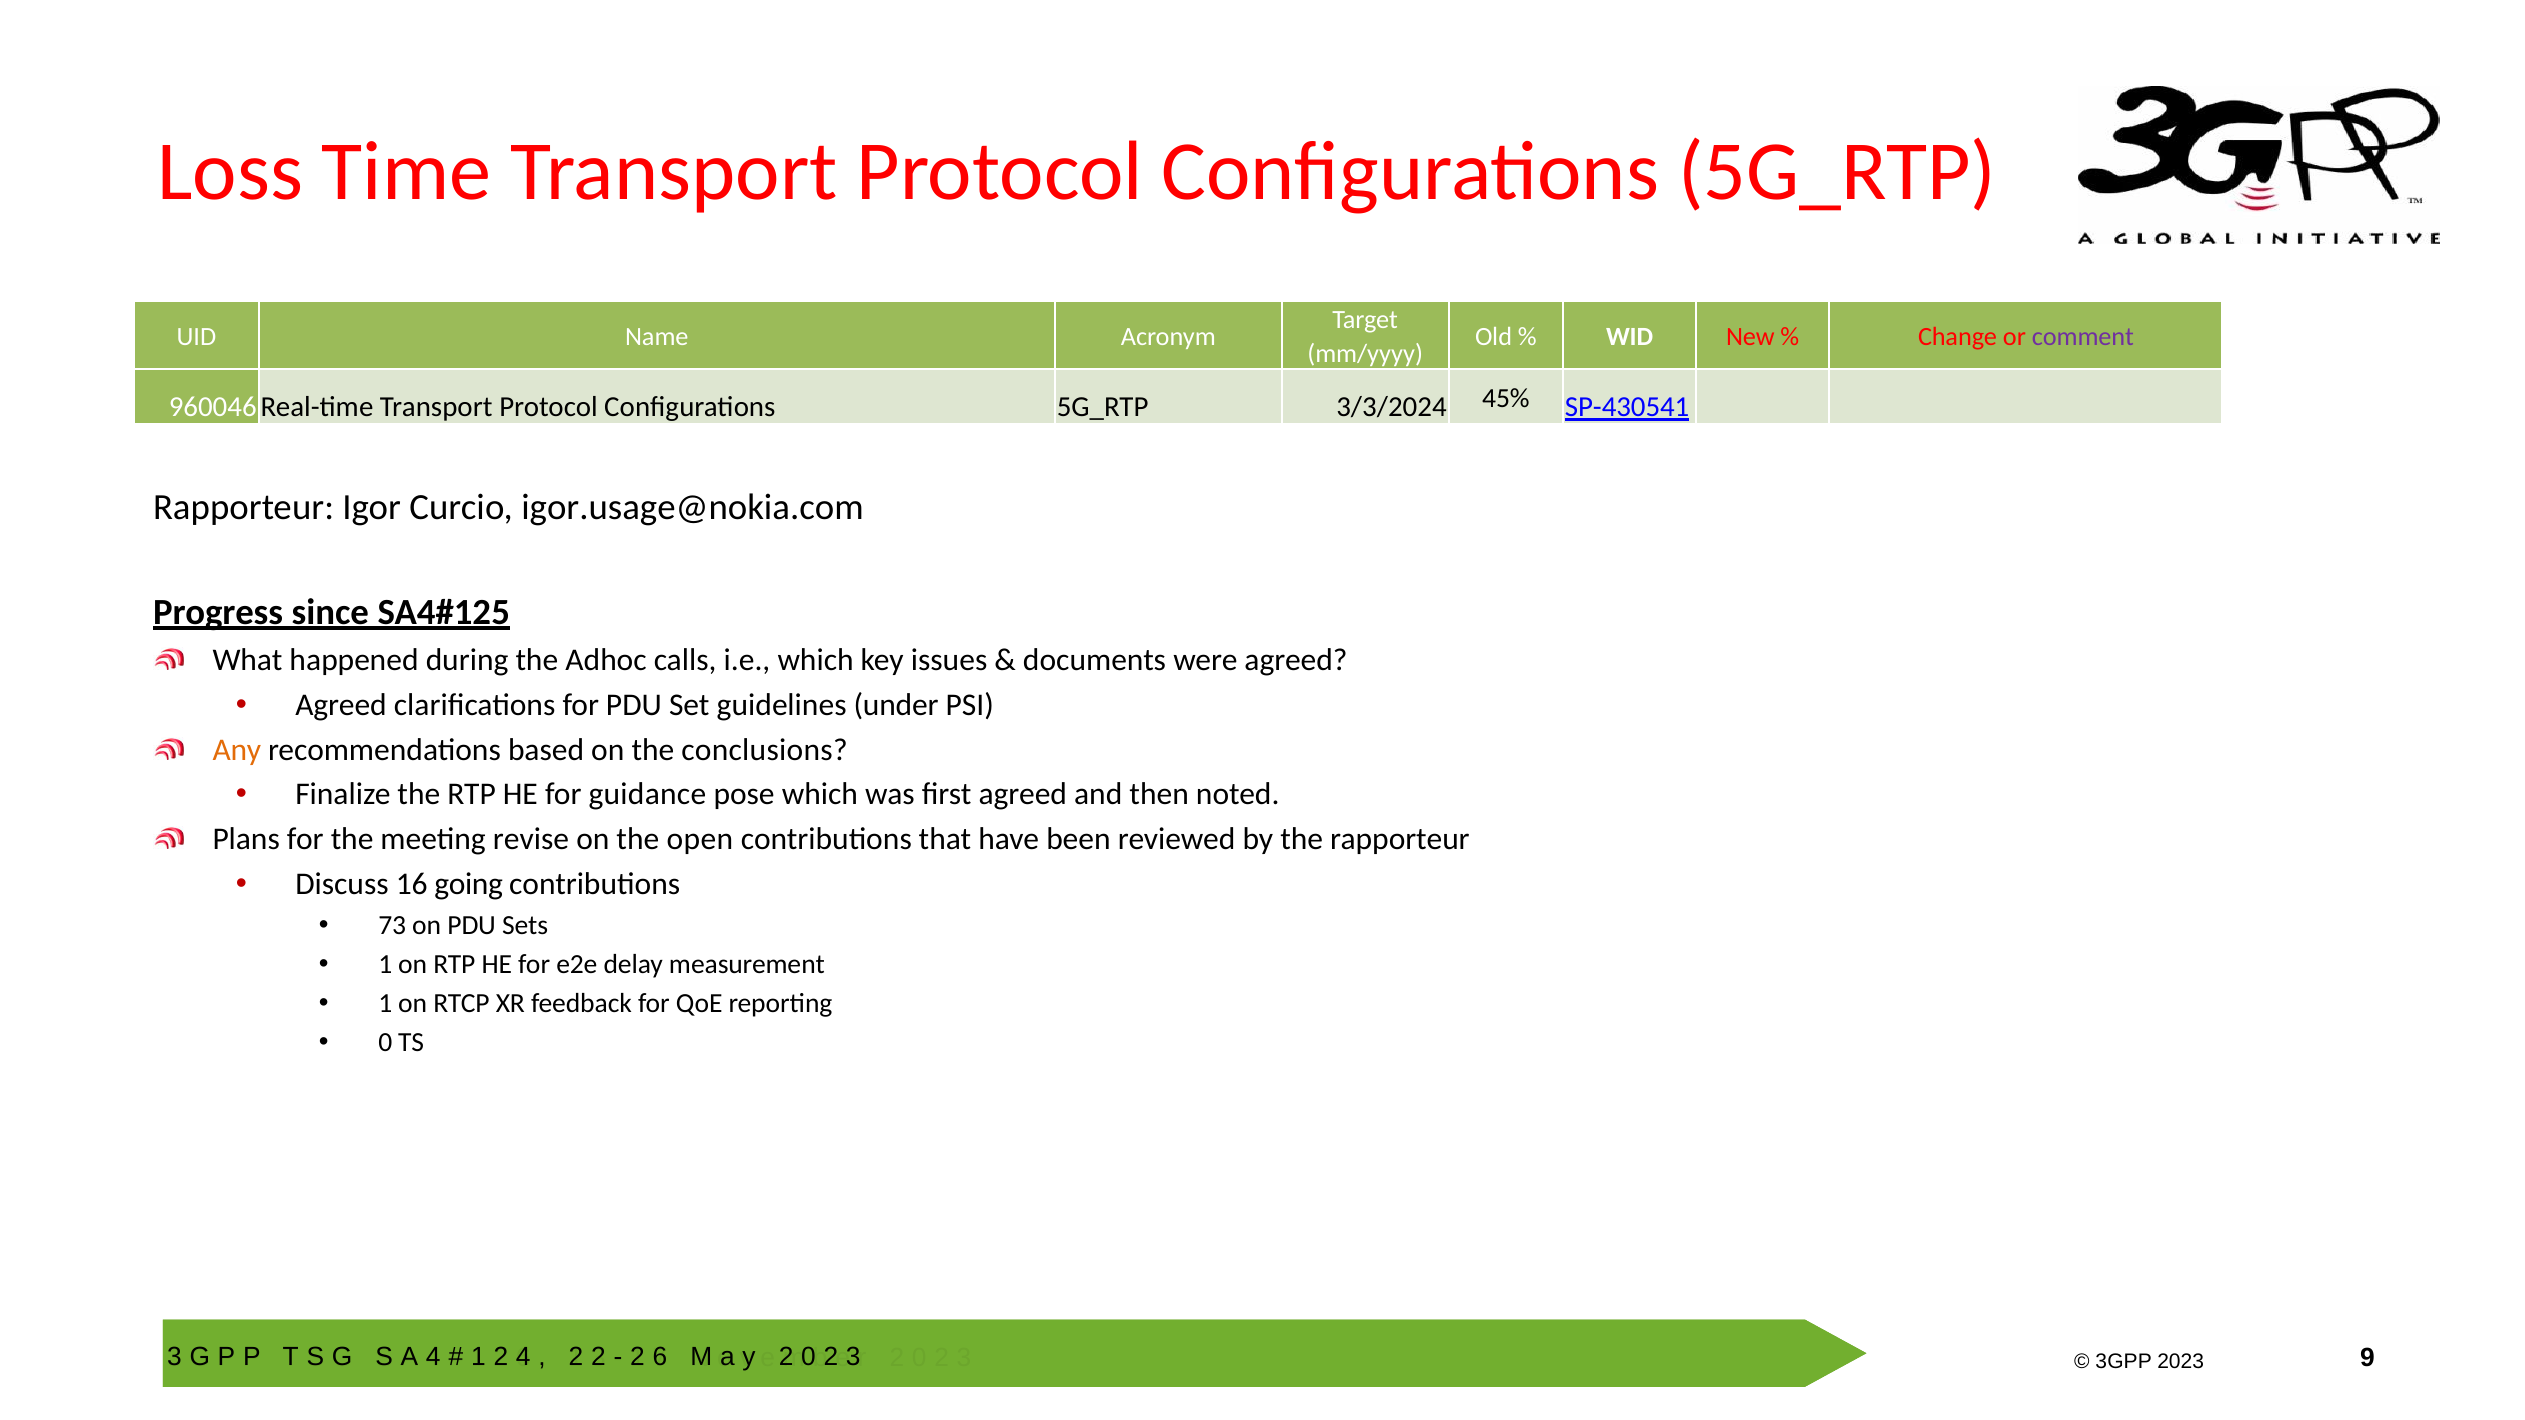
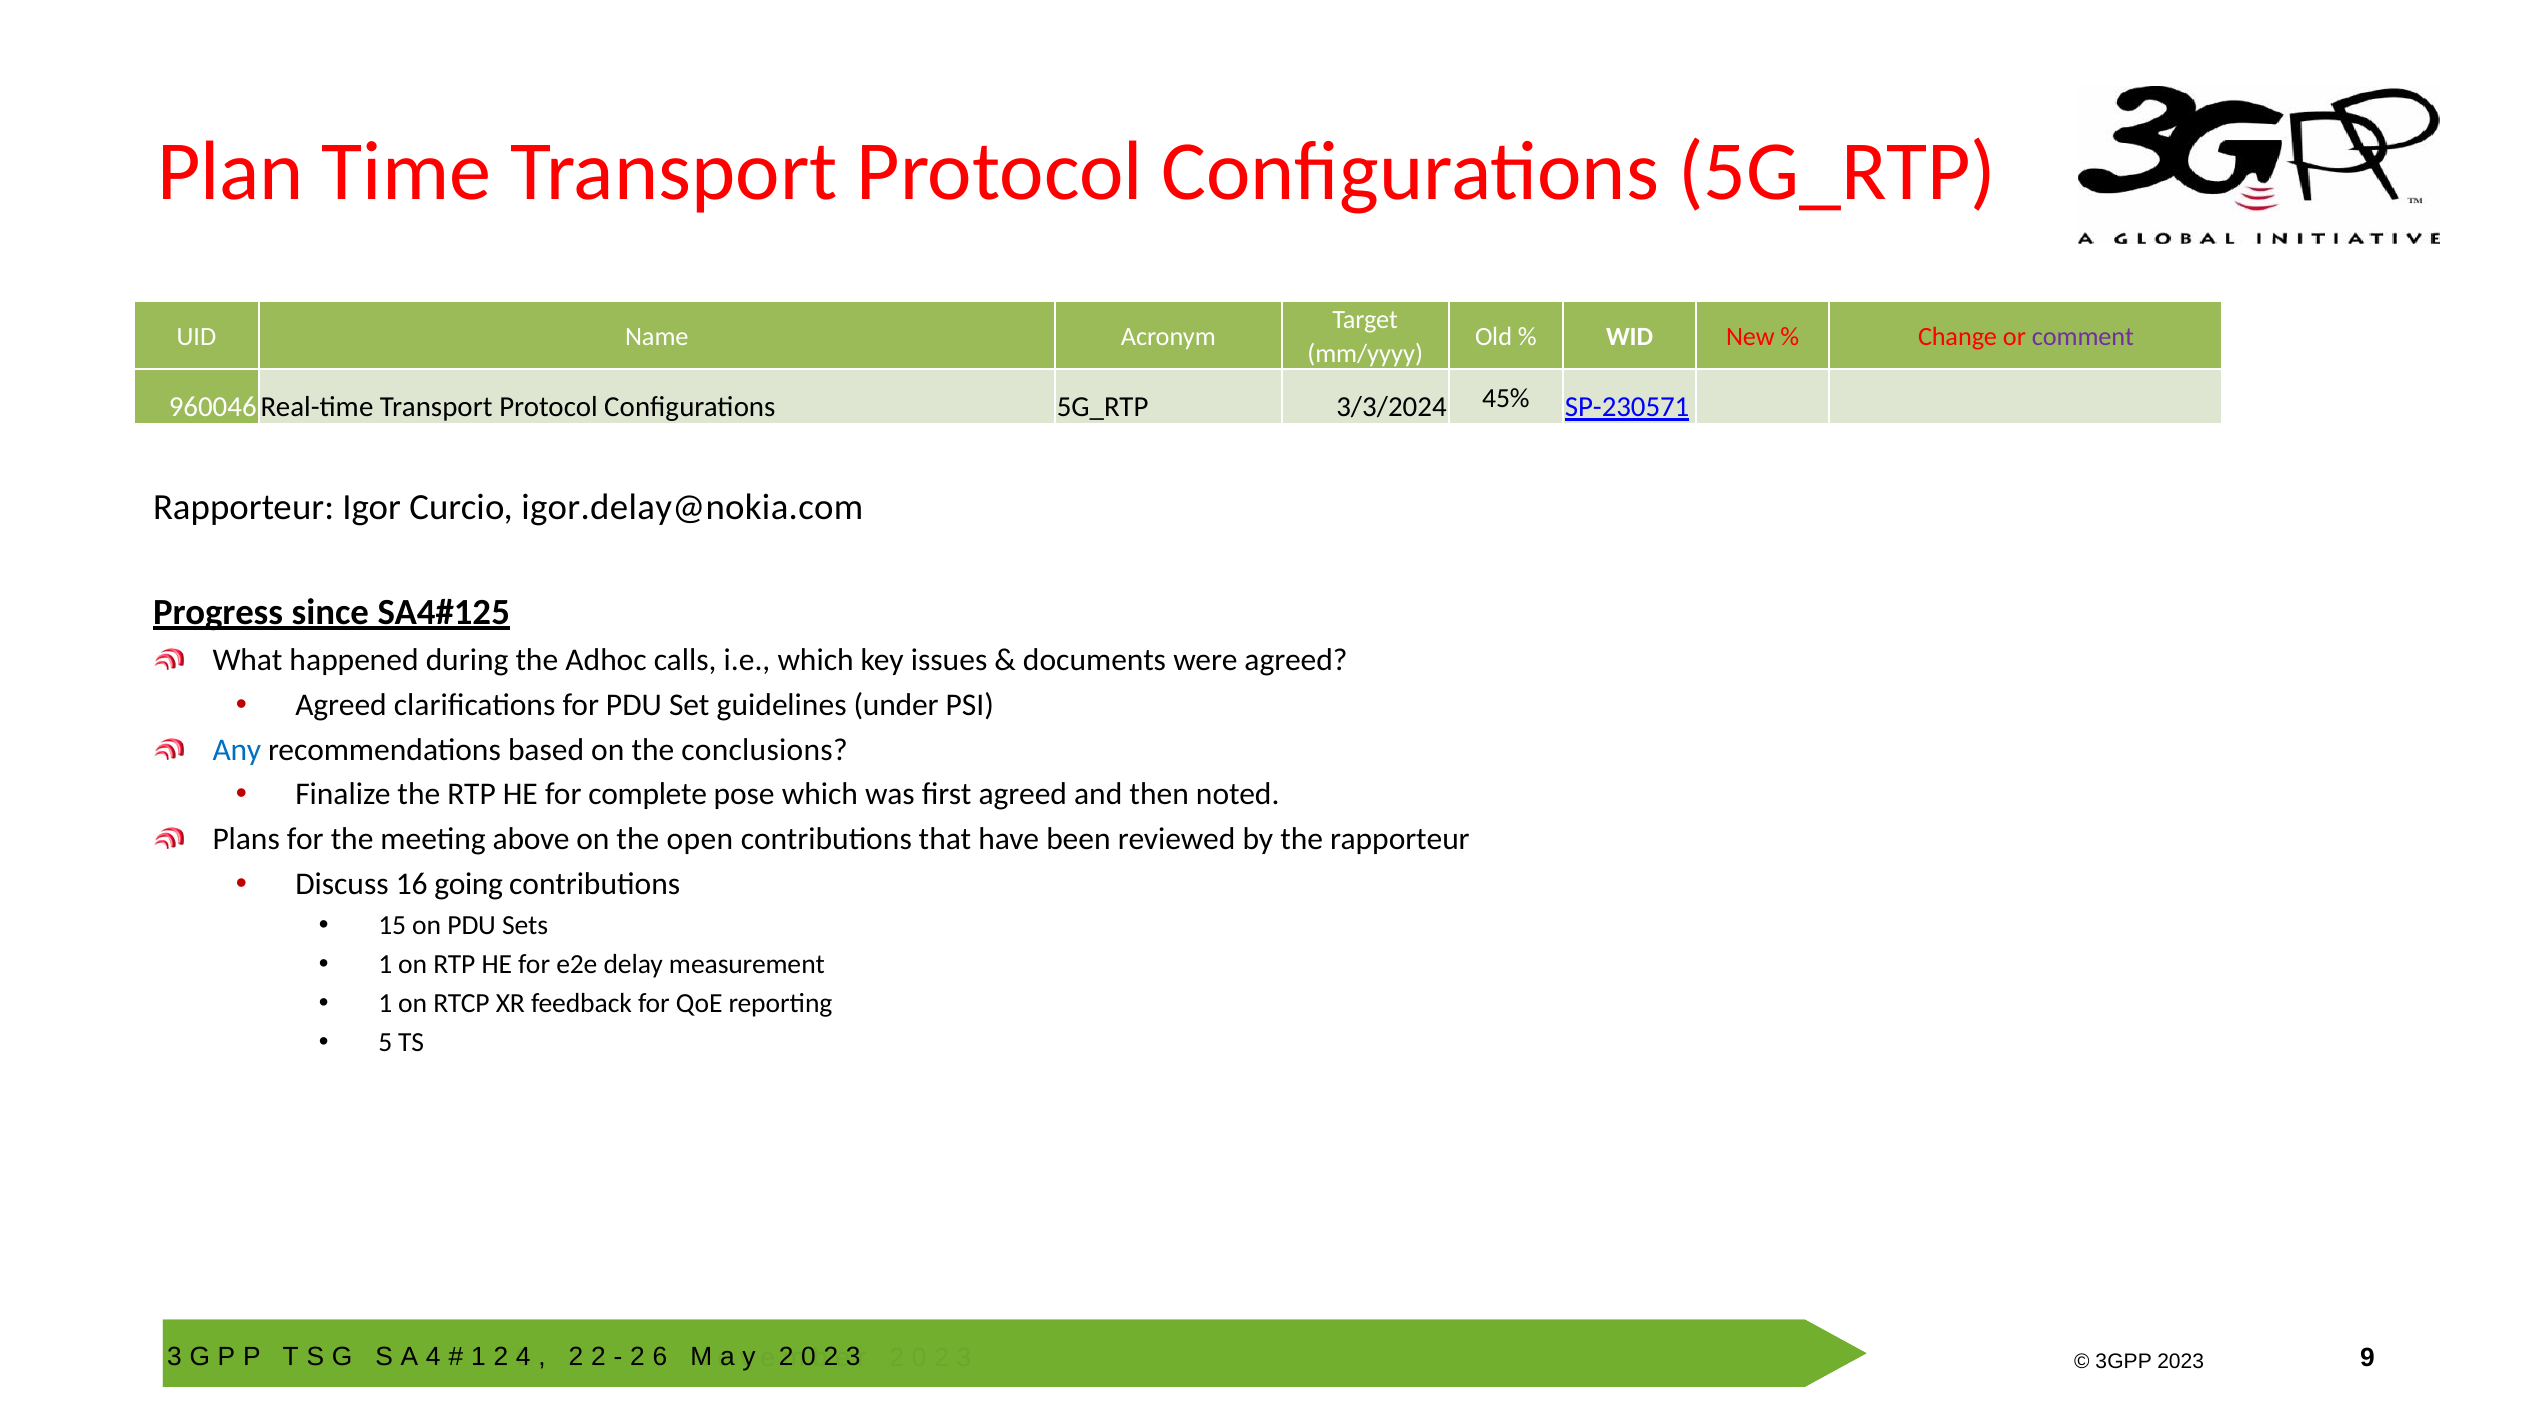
Loss: Loss -> Plan (230, 172)
SP-430541: SP-430541 -> SP-230571 (1627, 407)
igor.usage@nokia.com: igor.usage@nokia.com -> igor.delay@nokia.com (692, 508)
Any colour: orange -> blue (237, 750)
guidance: guidance -> complete (648, 795)
revise: revise -> above (531, 839)
73: 73 -> 15 (392, 926)
0: 0 -> 5 (385, 1043)
